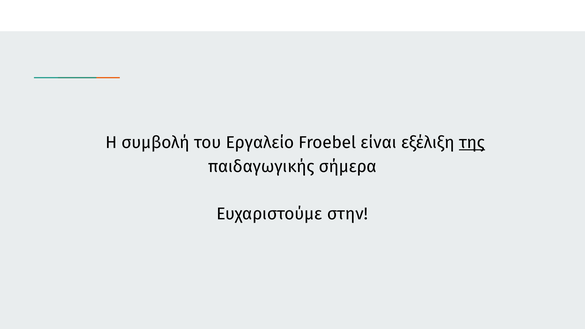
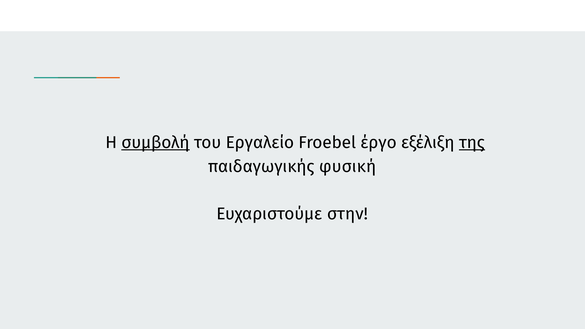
συμβολή underline: none -> present (156, 143)
είναι: είναι -> έργο (379, 143)
σήμερα: σήμερα -> φυσική (348, 167)
